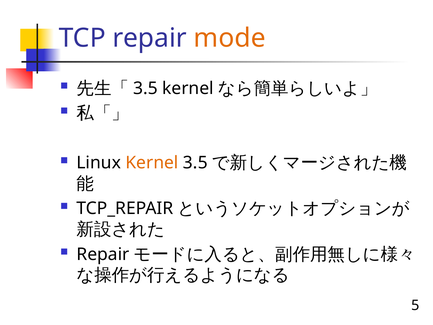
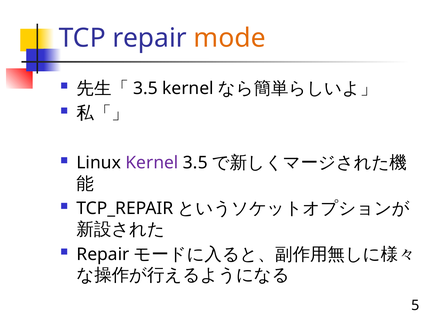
Kernel colour: orange -> purple (152, 163)
